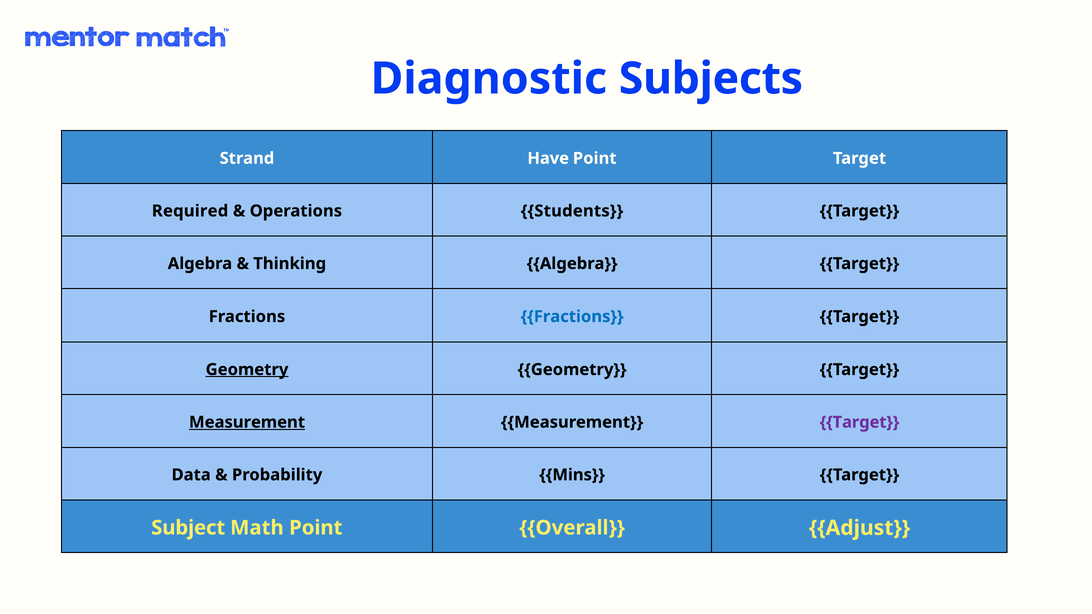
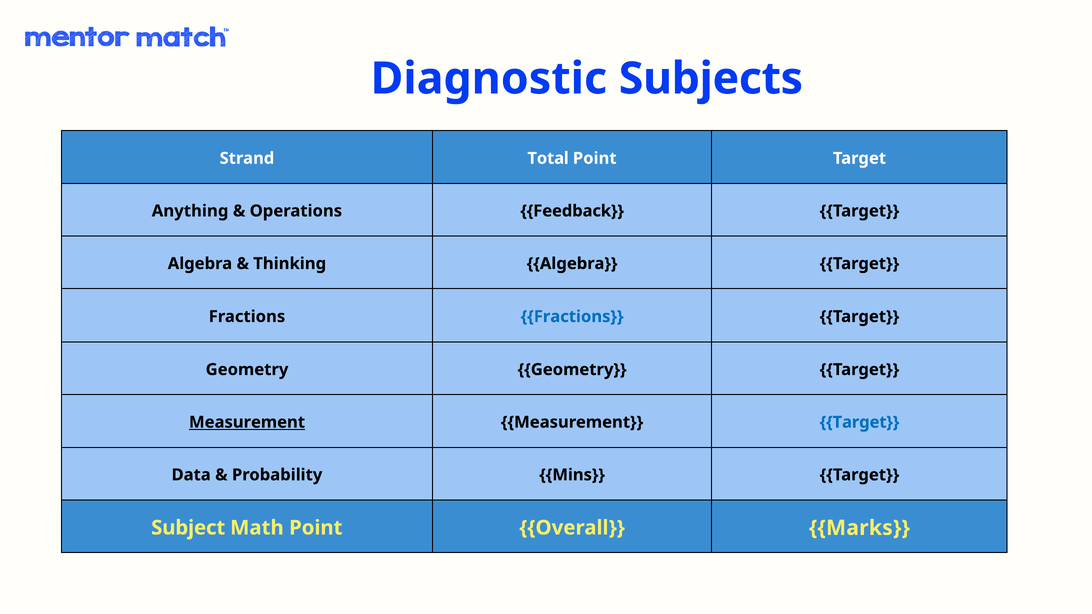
Have: Have -> Total (548, 158)
Required: Required -> Anything (190, 211)
Students: Students -> Feedback (572, 211)
Geometry underline: present -> none (247, 370)
Target colour: purple -> blue (860, 422)
Adjust: Adjust -> Marks (859, 528)
